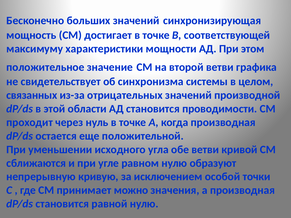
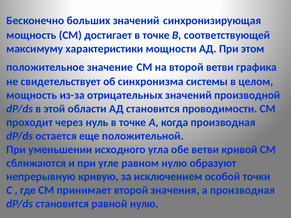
связанных: связанных -> мощность (32, 95)
принимает можно: можно -> второй (131, 190)
